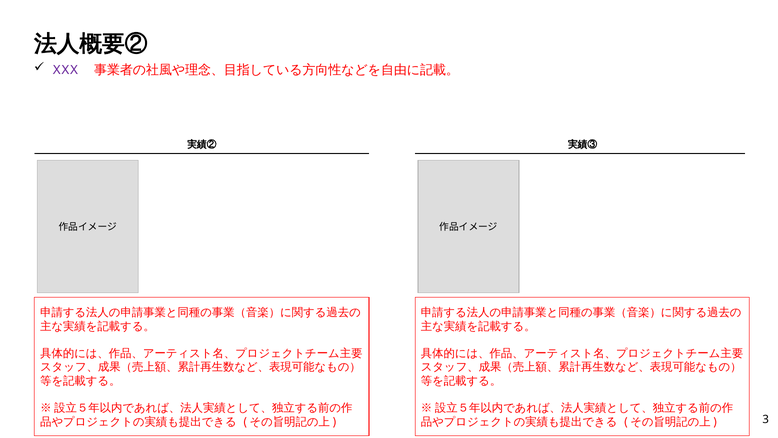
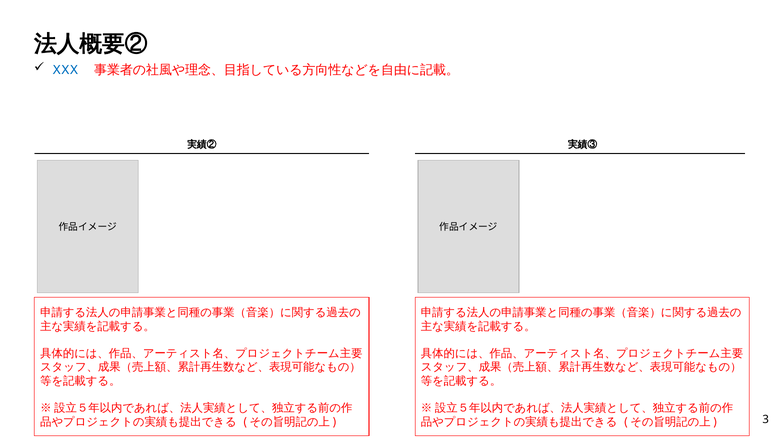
XXX colour: purple -> blue (65, 70)
